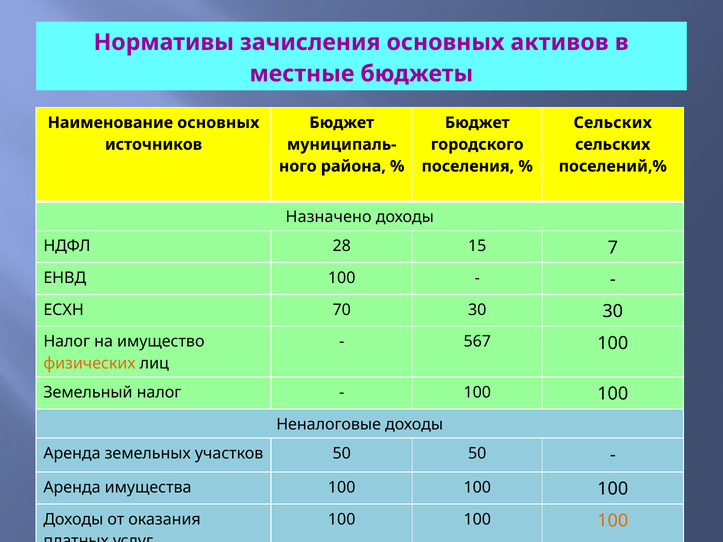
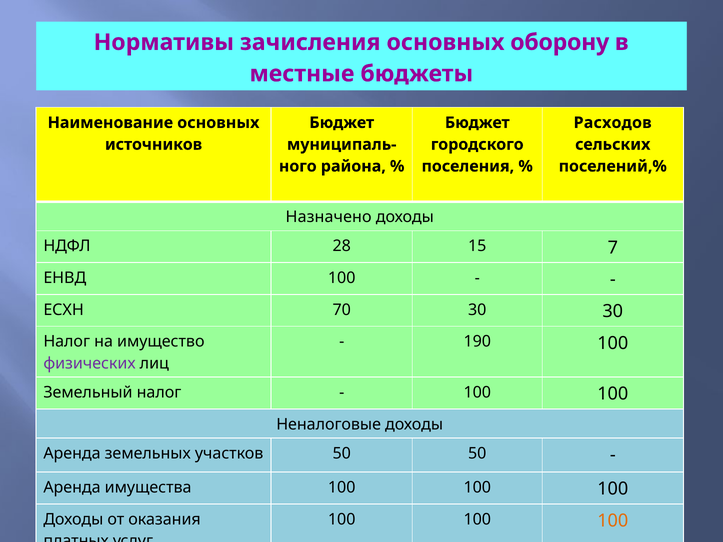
активов: активов -> оборону (560, 42)
Сельских: Сельских -> Расходов (613, 123)
567: 567 -> 190 (477, 342)
физических colour: orange -> purple (89, 364)
